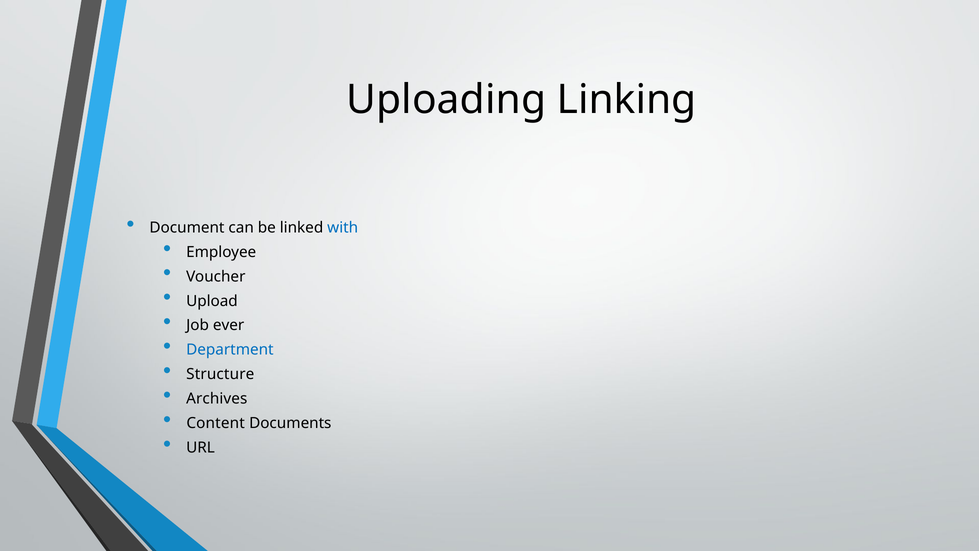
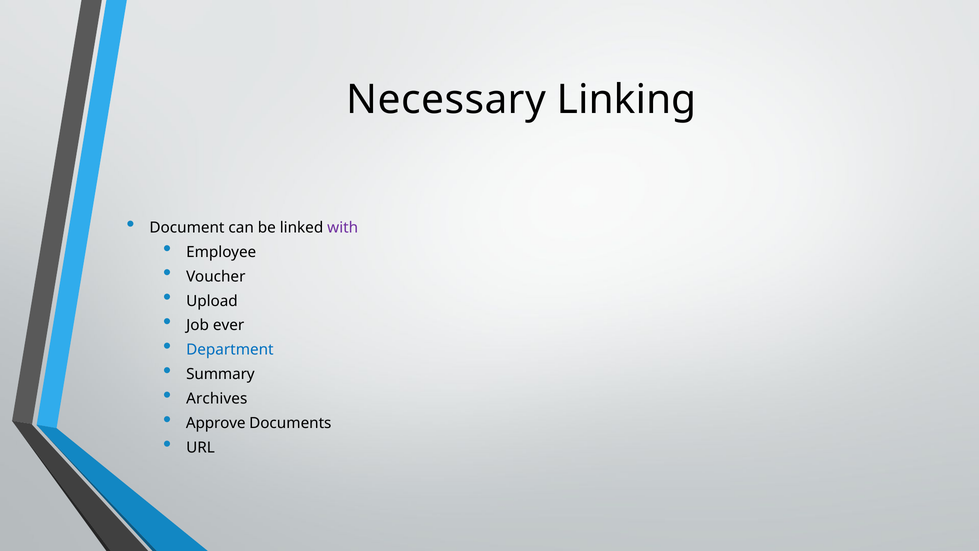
Uploading: Uploading -> Necessary (446, 100)
with colour: blue -> purple (343, 227)
Structure: Structure -> Summary (220, 374)
Content: Content -> Approve (216, 423)
